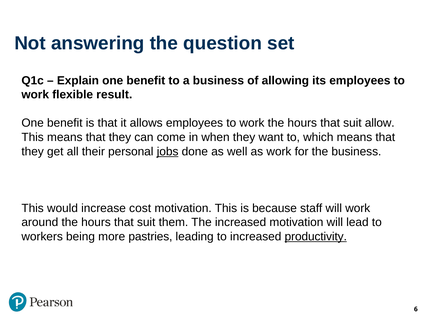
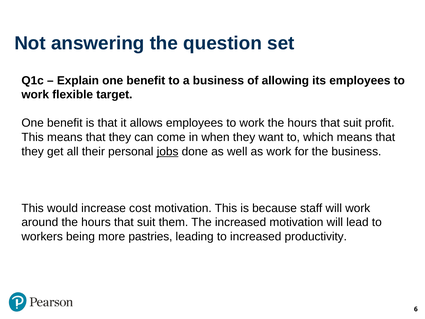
result: result -> target (114, 95)
allow: allow -> profit (380, 123)
productivity underline: present -> none (316, 236)
